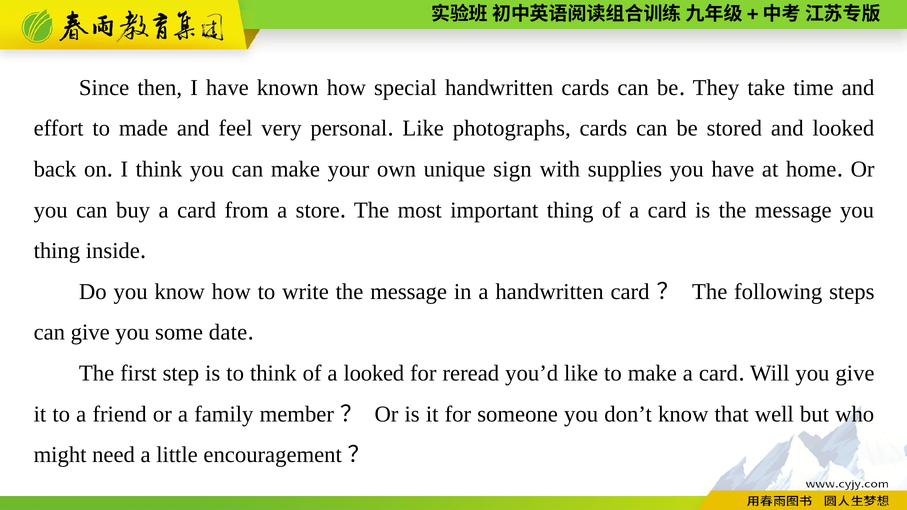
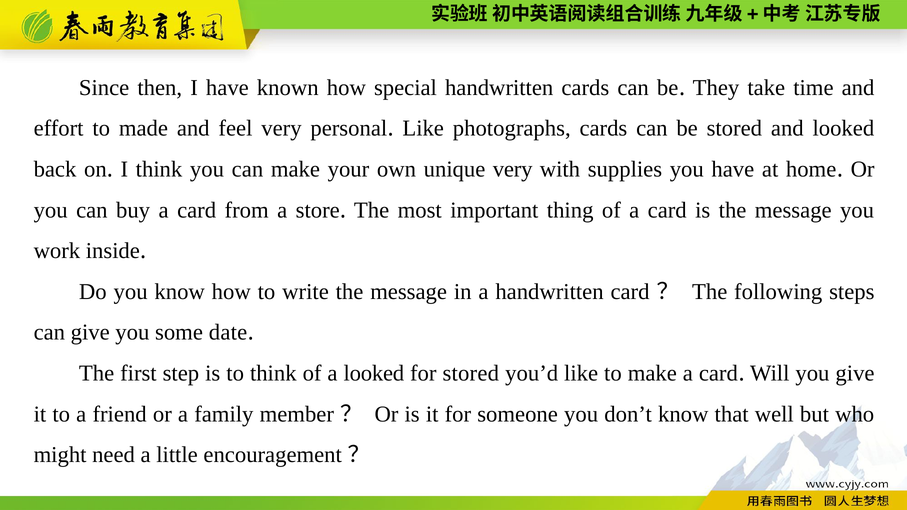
unique sign: sign -> very (513, 169)
thing: thing -> work (57, 251)
for reread: reread -> stored (471, 373)
